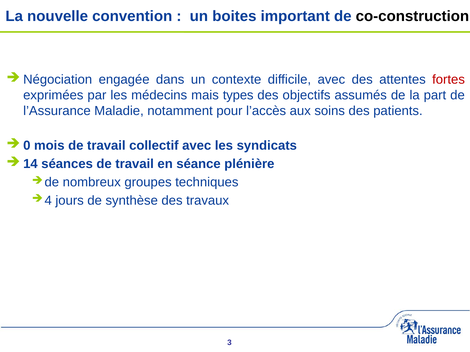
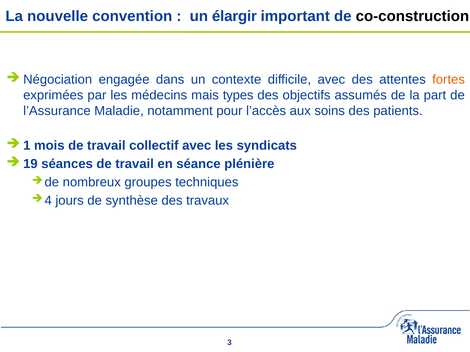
boites: boites -> élargir (234, 16)
fortes colour: red -> orange (449, 80)
0: 0 -> 1 (27, 146)
14: 14 -> 19 (30, 164)
